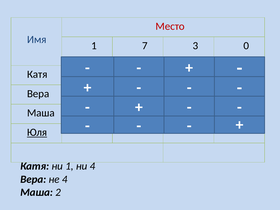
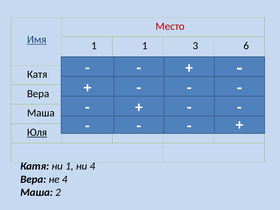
Имя underline: none -> present (37, 40)
1 7: 7 -> 1 (145, 46)
0: 0 -> 6 (246, 46)
